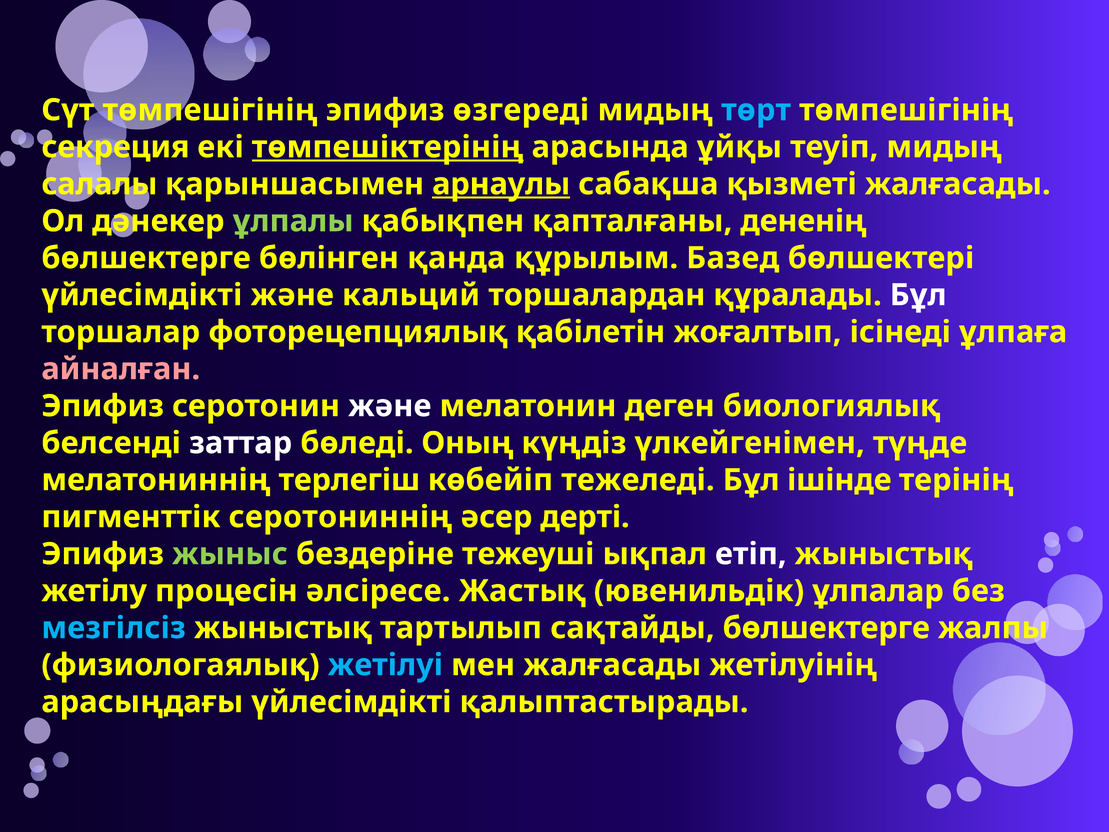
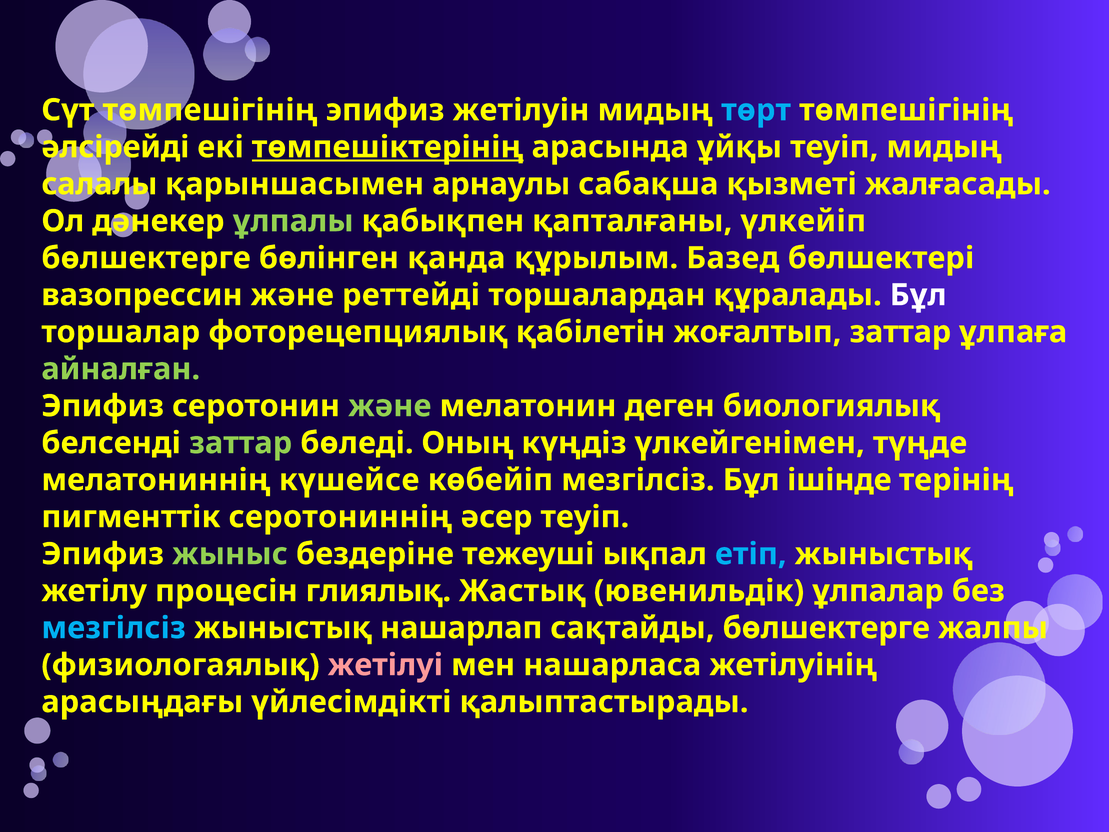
өзгереді: өзгереді -> жетілуін (521, 110)
секреция: секреция -> әлсірейді (115, 147)
арнаулы underline: present -> none (501, 184)
дененің: дененің -> үлкейіп (803, 221)
үйлесімдікті: үйлесімдікті -> вазопрессин (142, 295)
кальций: кальций -> реттейді (411, 295)
жоғалтып ісінеді: ісінеді -> заттар (900, 332)
айналған colour: pink -> light green (121, 369)
және colour: white -> light green (390, 406)
заттар colour: white -> light green (241, 443)
терлегіш: терлегіш -> күшейсе (349, 480)
көбейіп тежеледі: тежеледі -> мезгілсіз (638, 480)
әсер дерті: дерті -> теуіп (585, 517)
етіп colour: white -> light blue (751, 554)
әлсіресе: әлсіресе -> глиялық (378, 591)
тартылып: тартылып -> нашарлап (461, 628)
жетілуі colour: light blue -> pink (385, 665)
мен жалғасады: жалғасады -> нашарласа (612, 665)
